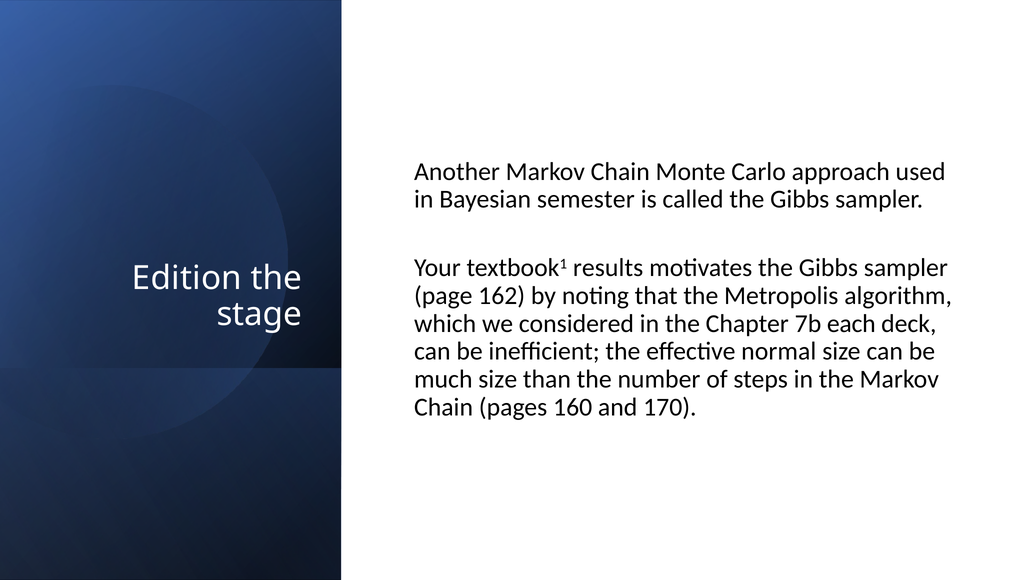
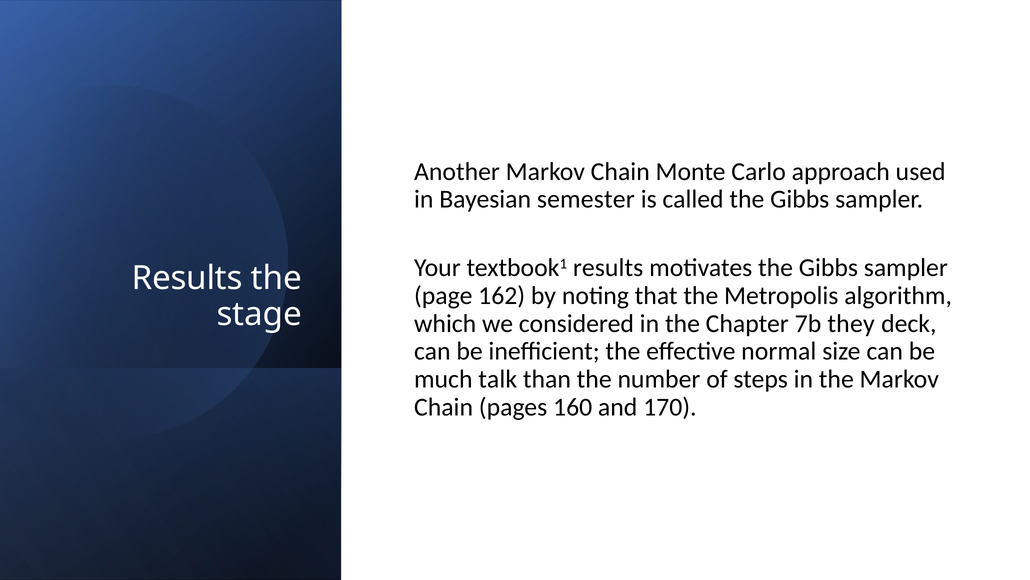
Edition: Edition -> Results (187, 278)
each: each -> they (851, 323)
much size: size -> talk (498, 379)
